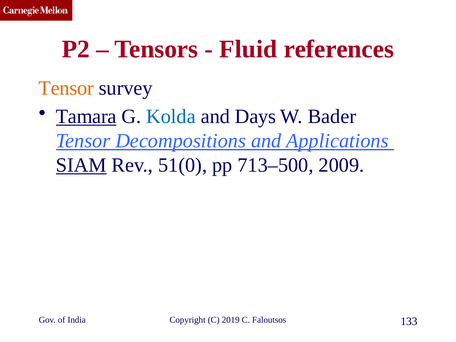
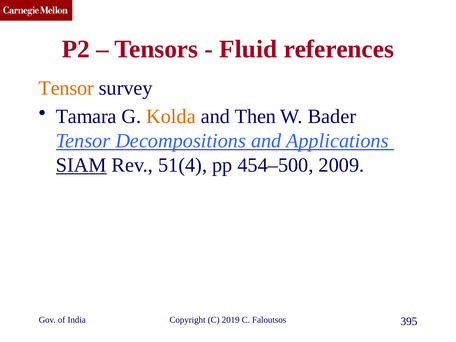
Tamara underline: present -> none (86, 116)
Kolda colour: blue -> orange (171, 116)
Days: Days -> Then (255, 116)
51(0: 51(0 -> 51(4 (183, 165)
713–500: 713–500 -> 454–500 (276, 165)
133: 133 -> 395 (409, 322)
